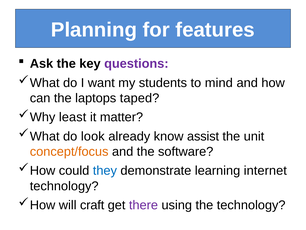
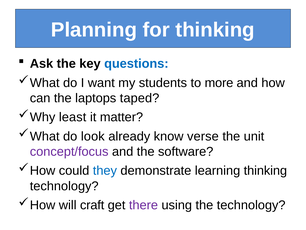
for features: features -> thinking (215, 30)
questions colour: purple -> blue (136, 64)
mind: mind -> more (219, 83)
assist: assist -> verse (203, 136)
concept/focus colour: orange -> purple (69, 151)
learning internet: internet -> thinking (265, 170)
